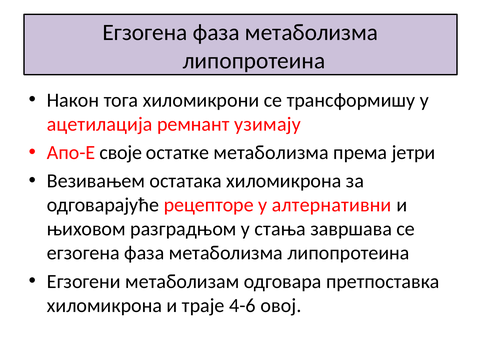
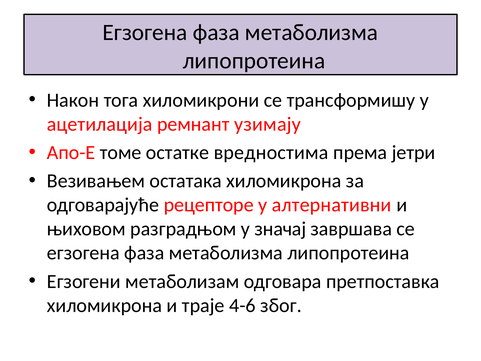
своје: своје -> томе (121, 152)
остатке метаболизма: метаболизма -> вредностима (271, 152)
стања: стања -> значај (280, 229)
овој: овој -> због (281, 305)
